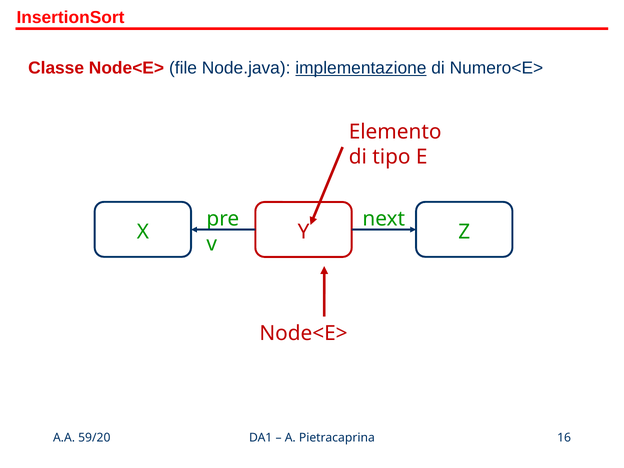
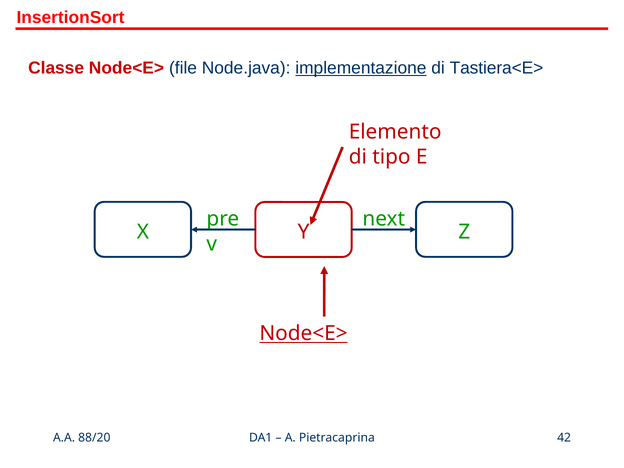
Numero<E>: Numero<E> -> Tastiera<E> (496, 68)
Node<E> underline: none -> present (304, 334)
59/20: 59/20 -> 88/20 (94, 438)
16: 16 -> 42 (564, 438)
